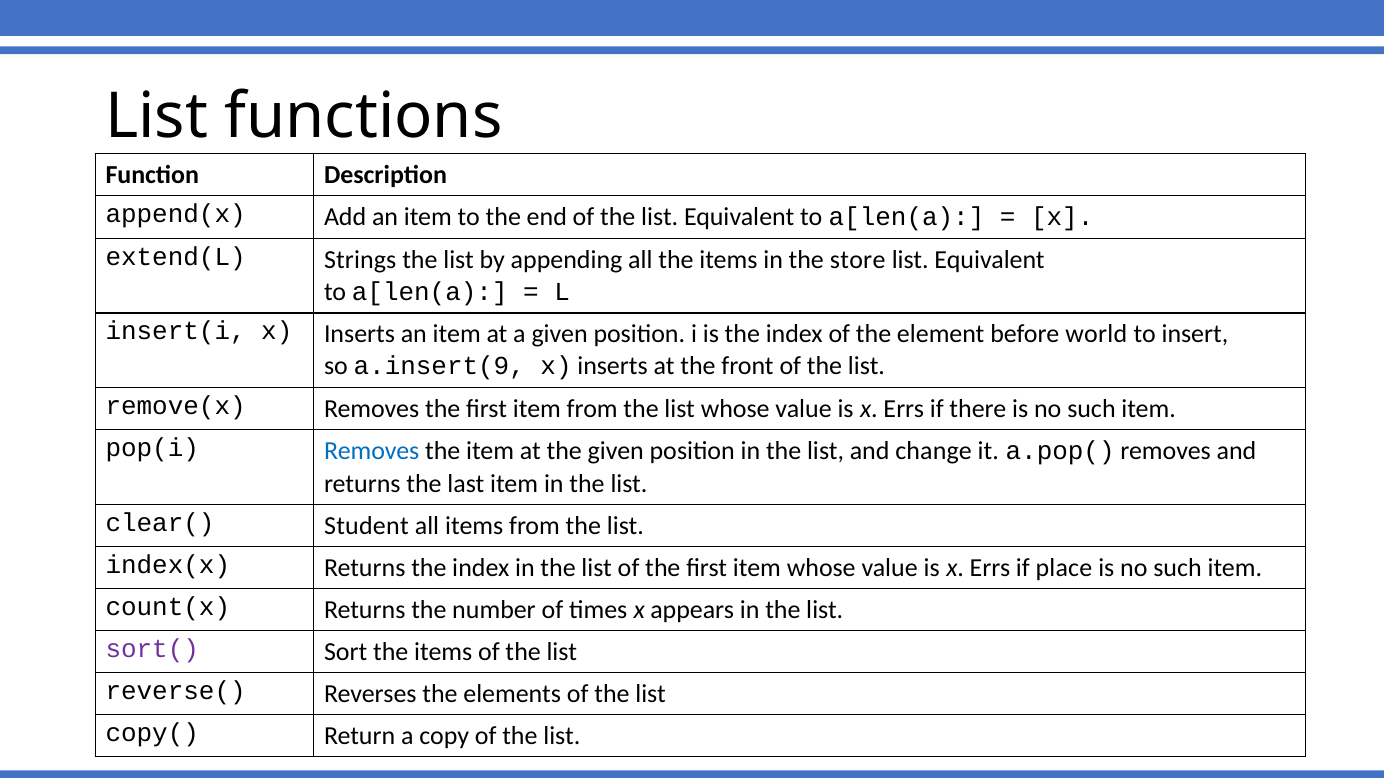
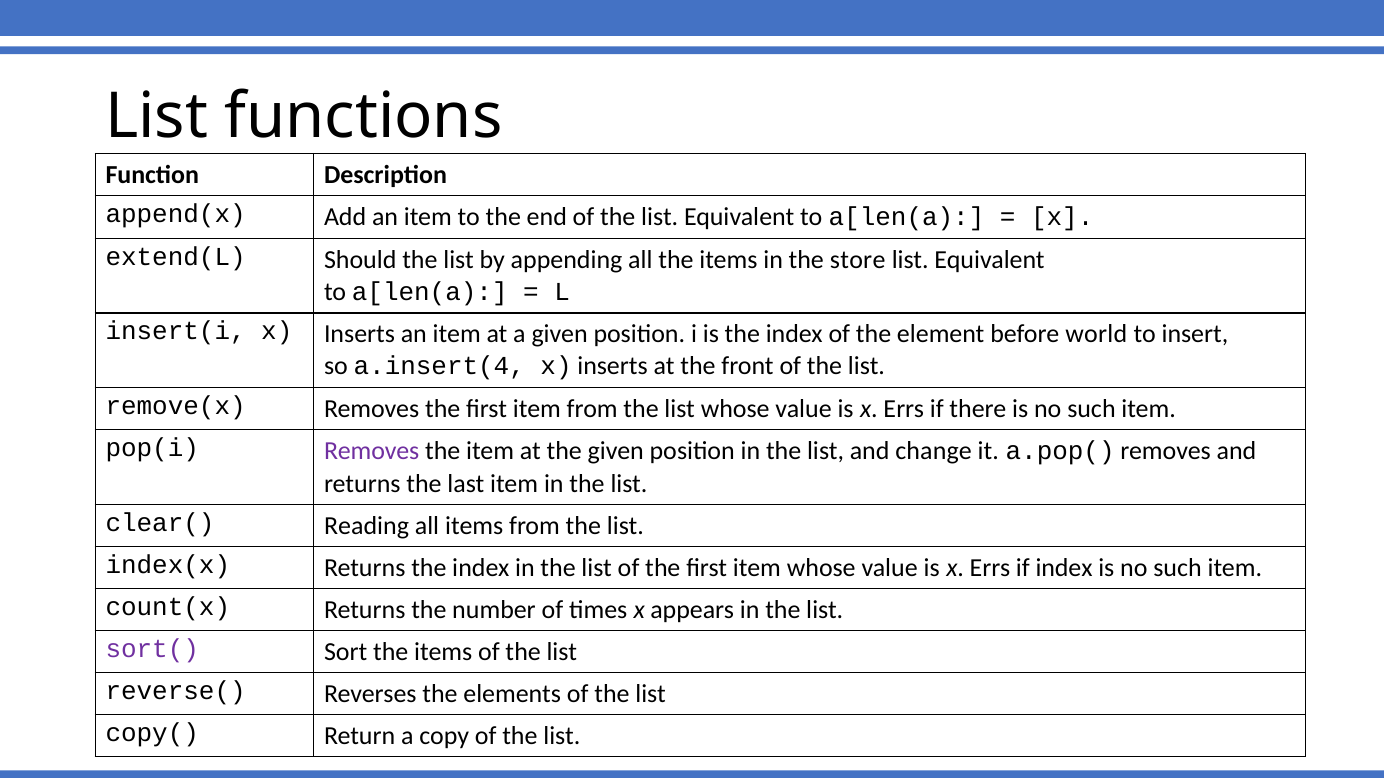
Strings: Strings -> Should (360, 260)
a.insert(9: a.insert(9 -> a.insert(4 (439, 366)
Removes colour: blue -> purple (372, 451)
Student: Student -> Reading (367, 526)
if place: place -> index (1064, 568)
